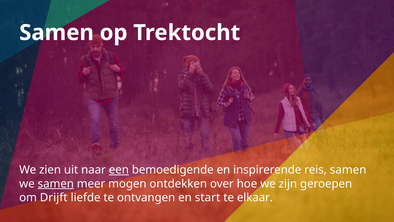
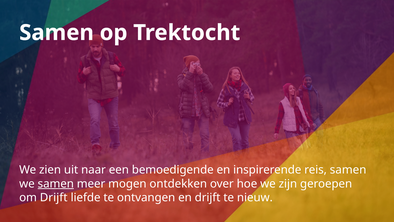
een underline: present -> none (119, 170)
en start: start -> drijft (208, 197)
elkaar: elkaar -> nieuw (255, 197)
